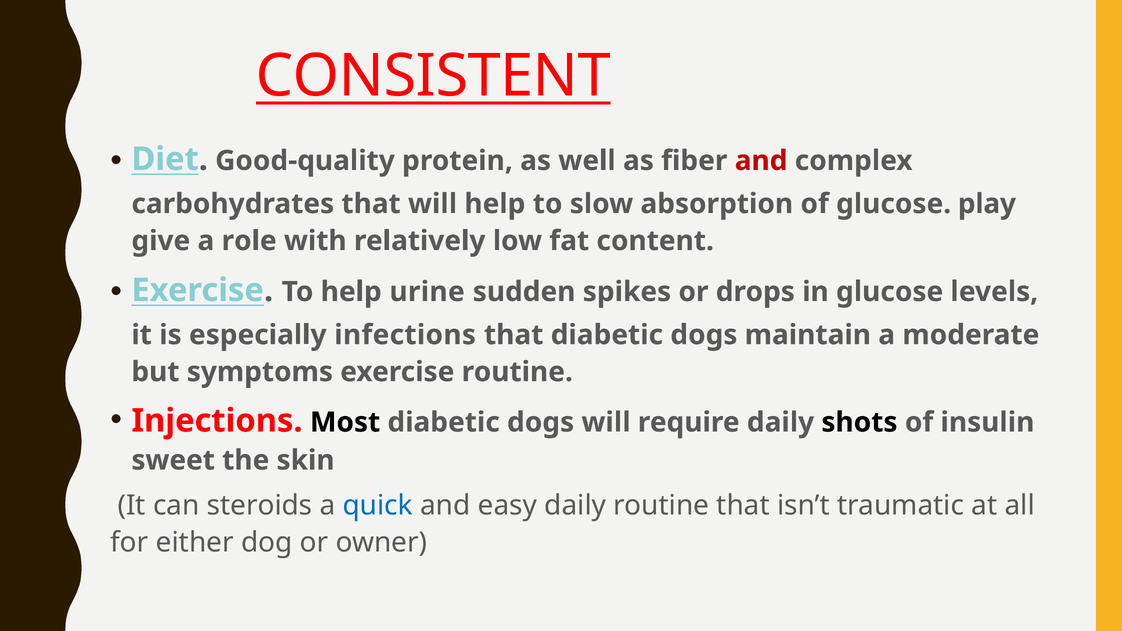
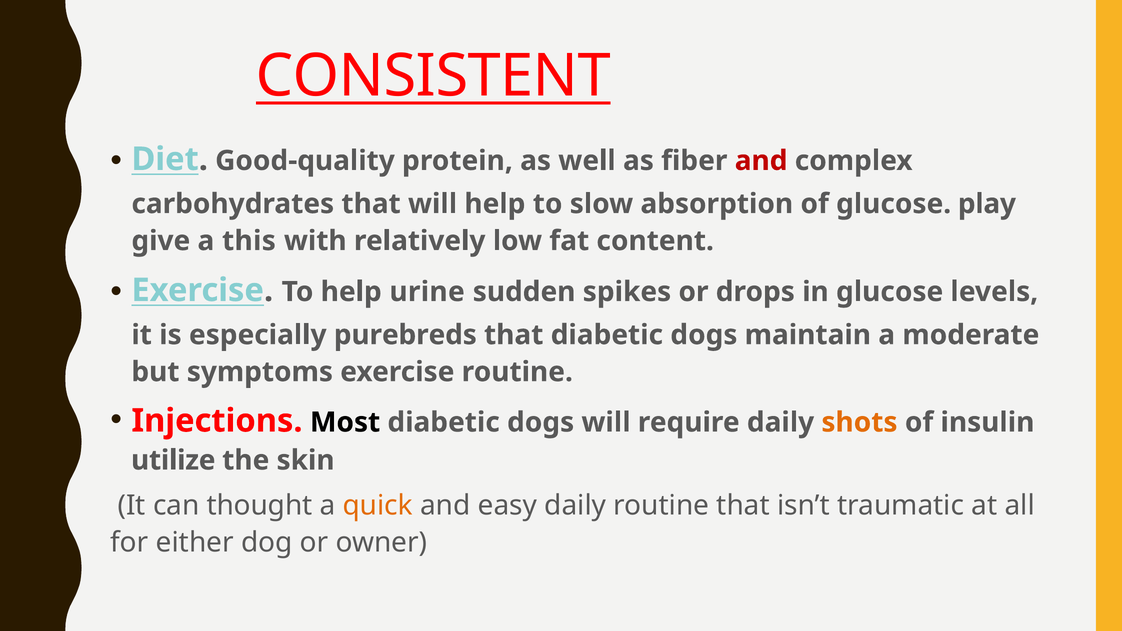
role: role -> this (249, 241)
infections: infections -> purebreds (405, 335)
shots colour: black -> orange (859, 422)
sweet: sweet -> utilize (173, 460)
steroids: steroids -> thought (260, 506)
quick colour: blue -> orange (378, 506)
